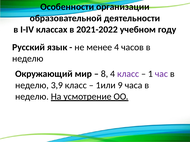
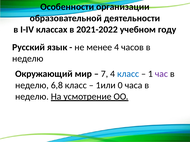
8: 8 -> 7 (105, 74)
класс colour: purple -> blue (128, 74)
3,9: 3,9 -> 6,8 (57, 85)
9: 9 -> 0 (120, 85)
